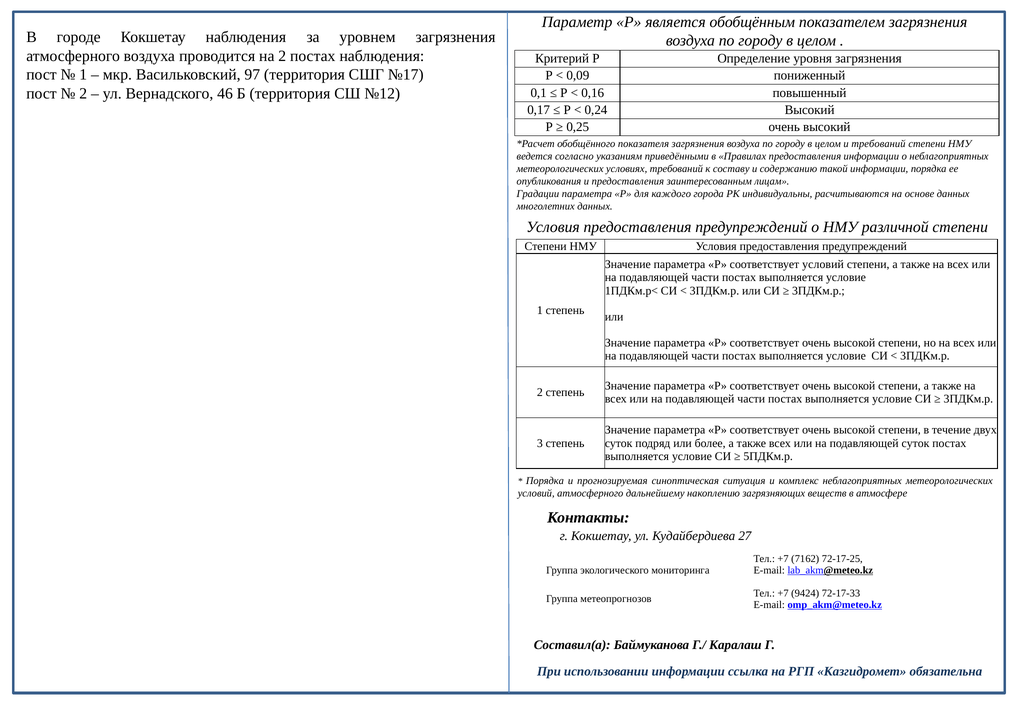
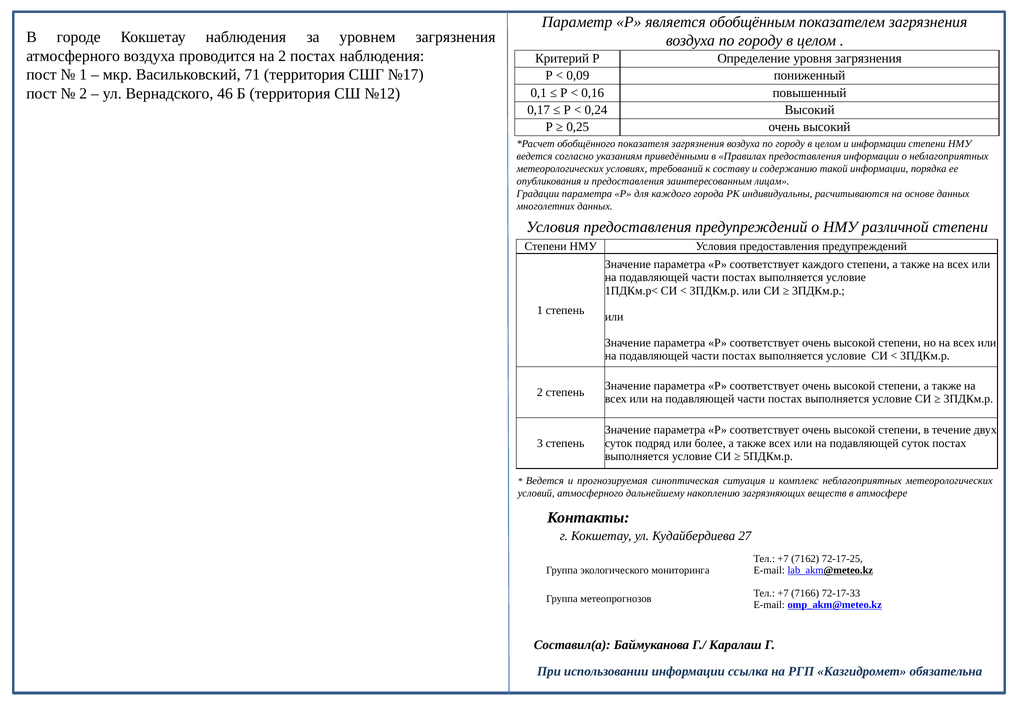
97: 97 -> 71 (252, 75)
и требований: требований -> информации (879, 144)
соответствует условий: условий -> каждого (823, 264)
Порядка: Порядка -> Ведется (545, 481)
9424: 9424 -> 7166 (805, 593)
